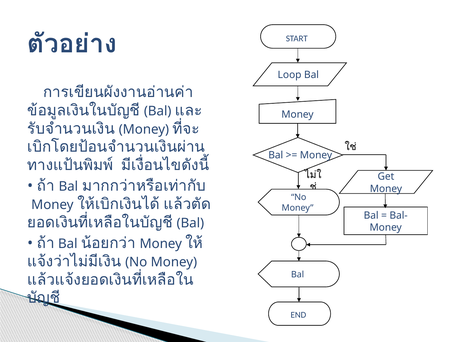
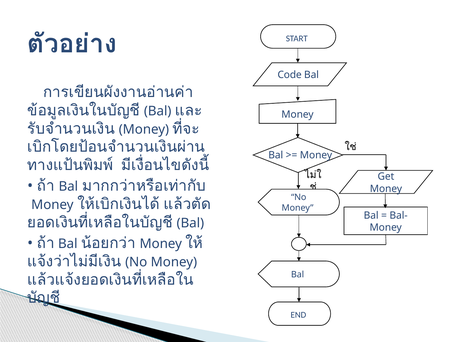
Loop: Loop -> Code (290, 75)
